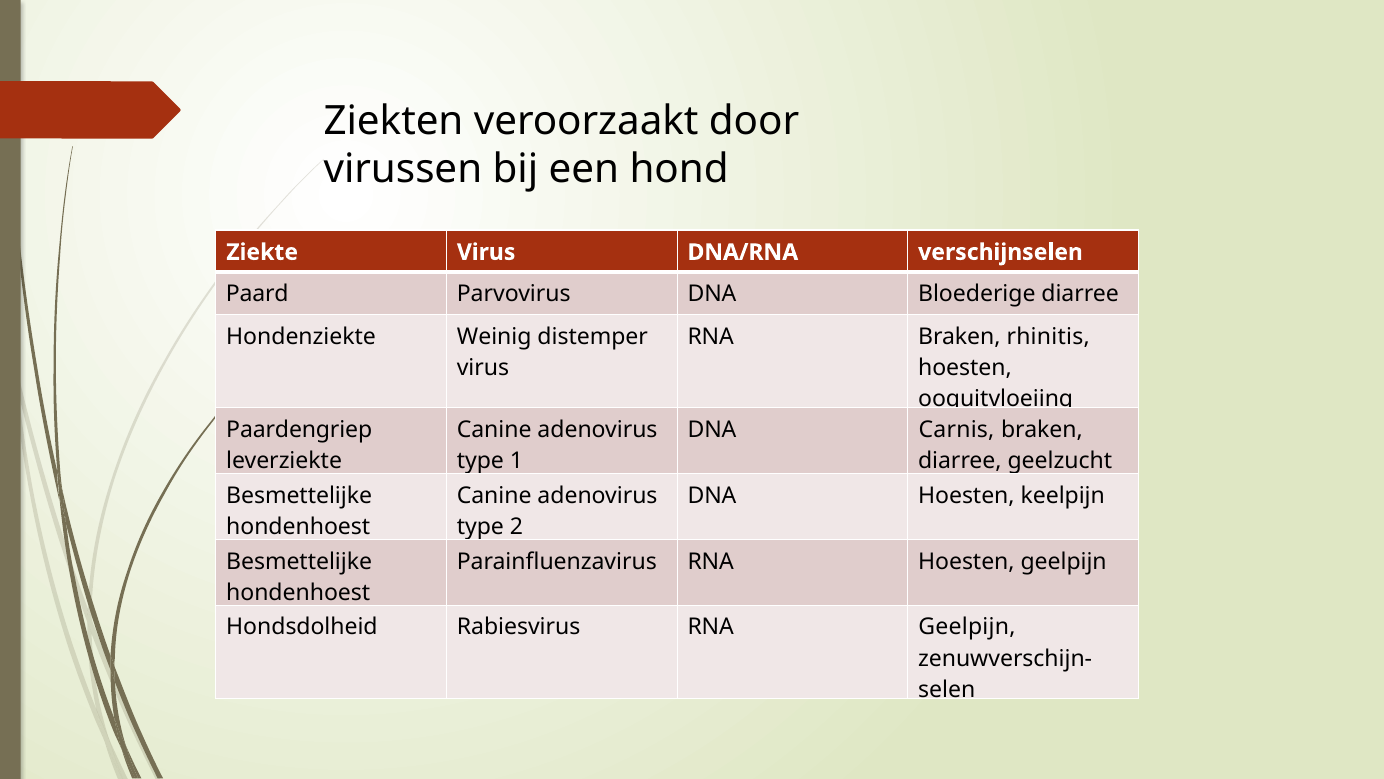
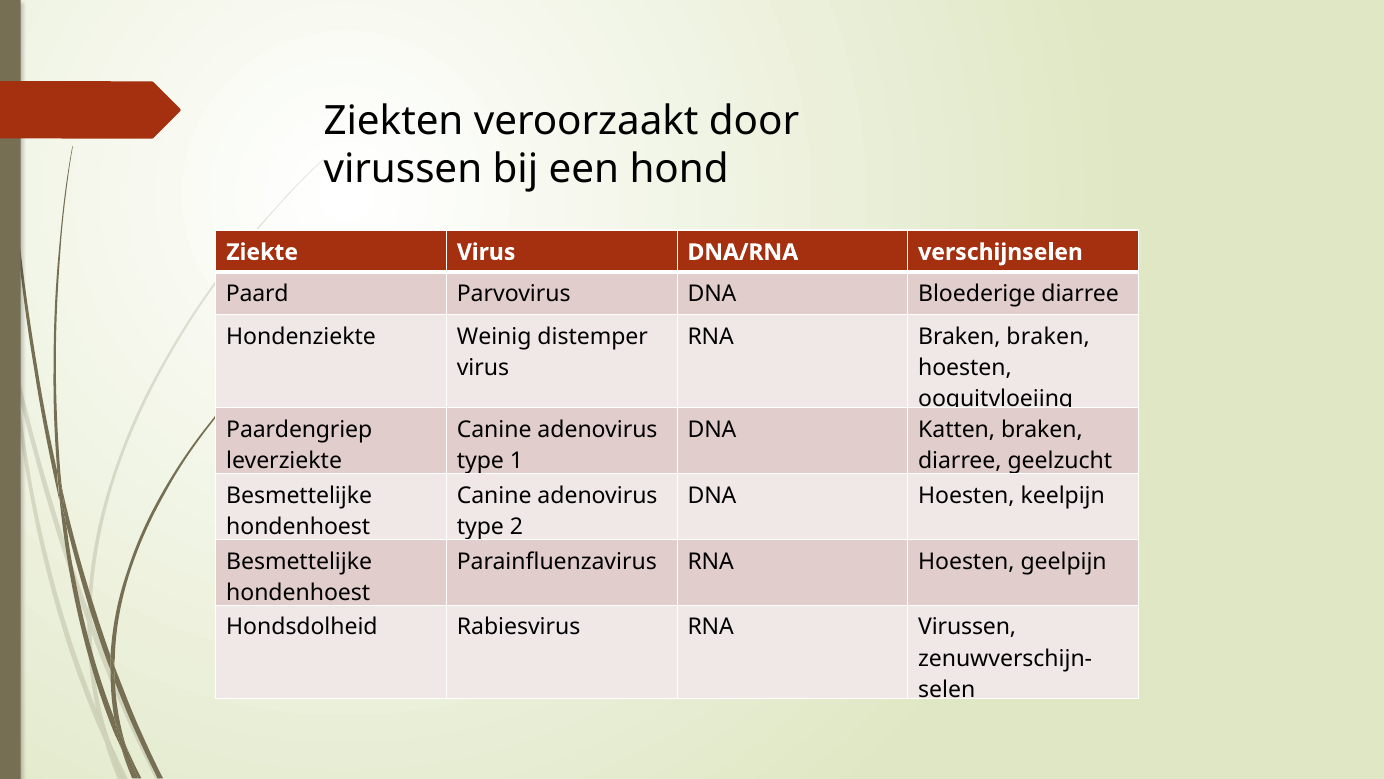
Braken rhinitis: rhinitis -> braken (1048, 336)
Carnis: Carnis -> Katten (957, 430)
RNA Geelpijn: Geelpijn -> Virussen (967, 627)
